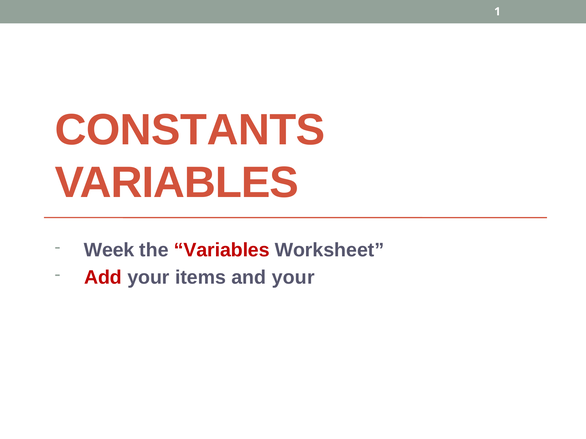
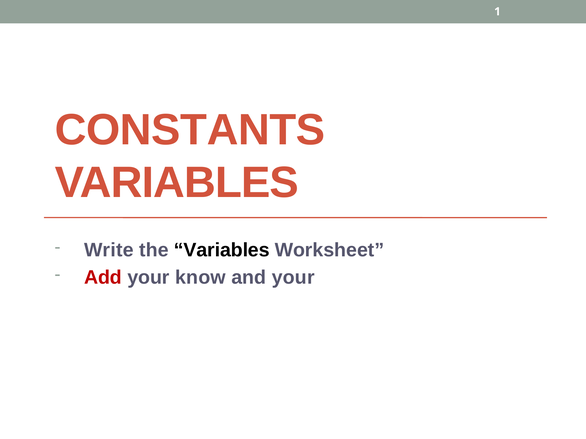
Week: Week -> Write (109, 250)
Variables colour: red -> black (222, 250)
items: items -> know (200, 278)
